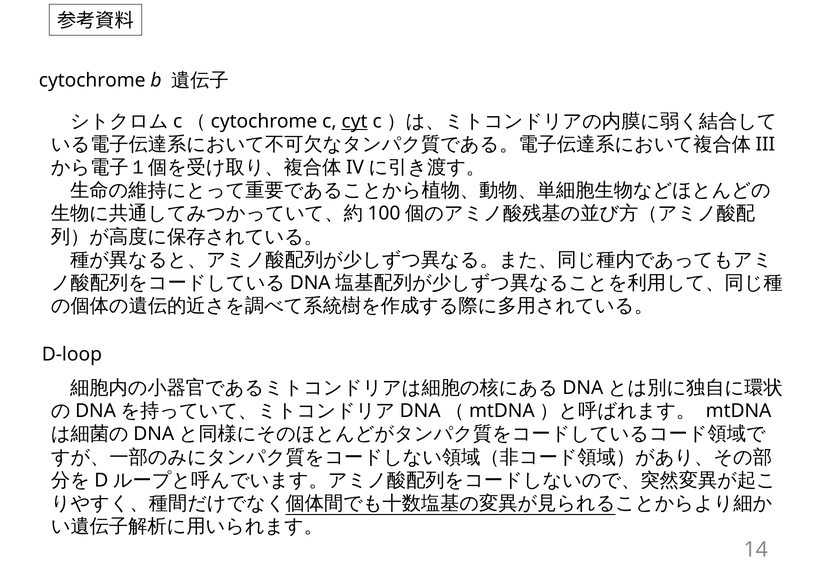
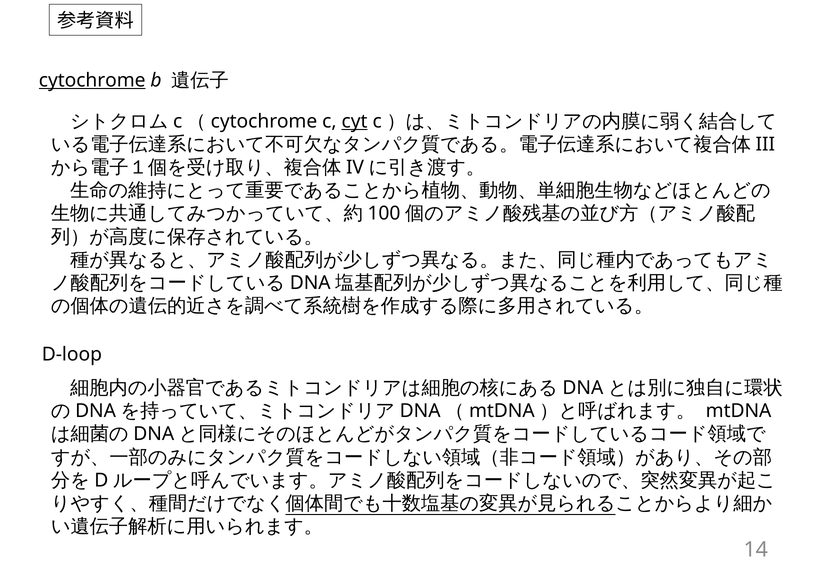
cytochrome underline: none -> present (92, 80)
